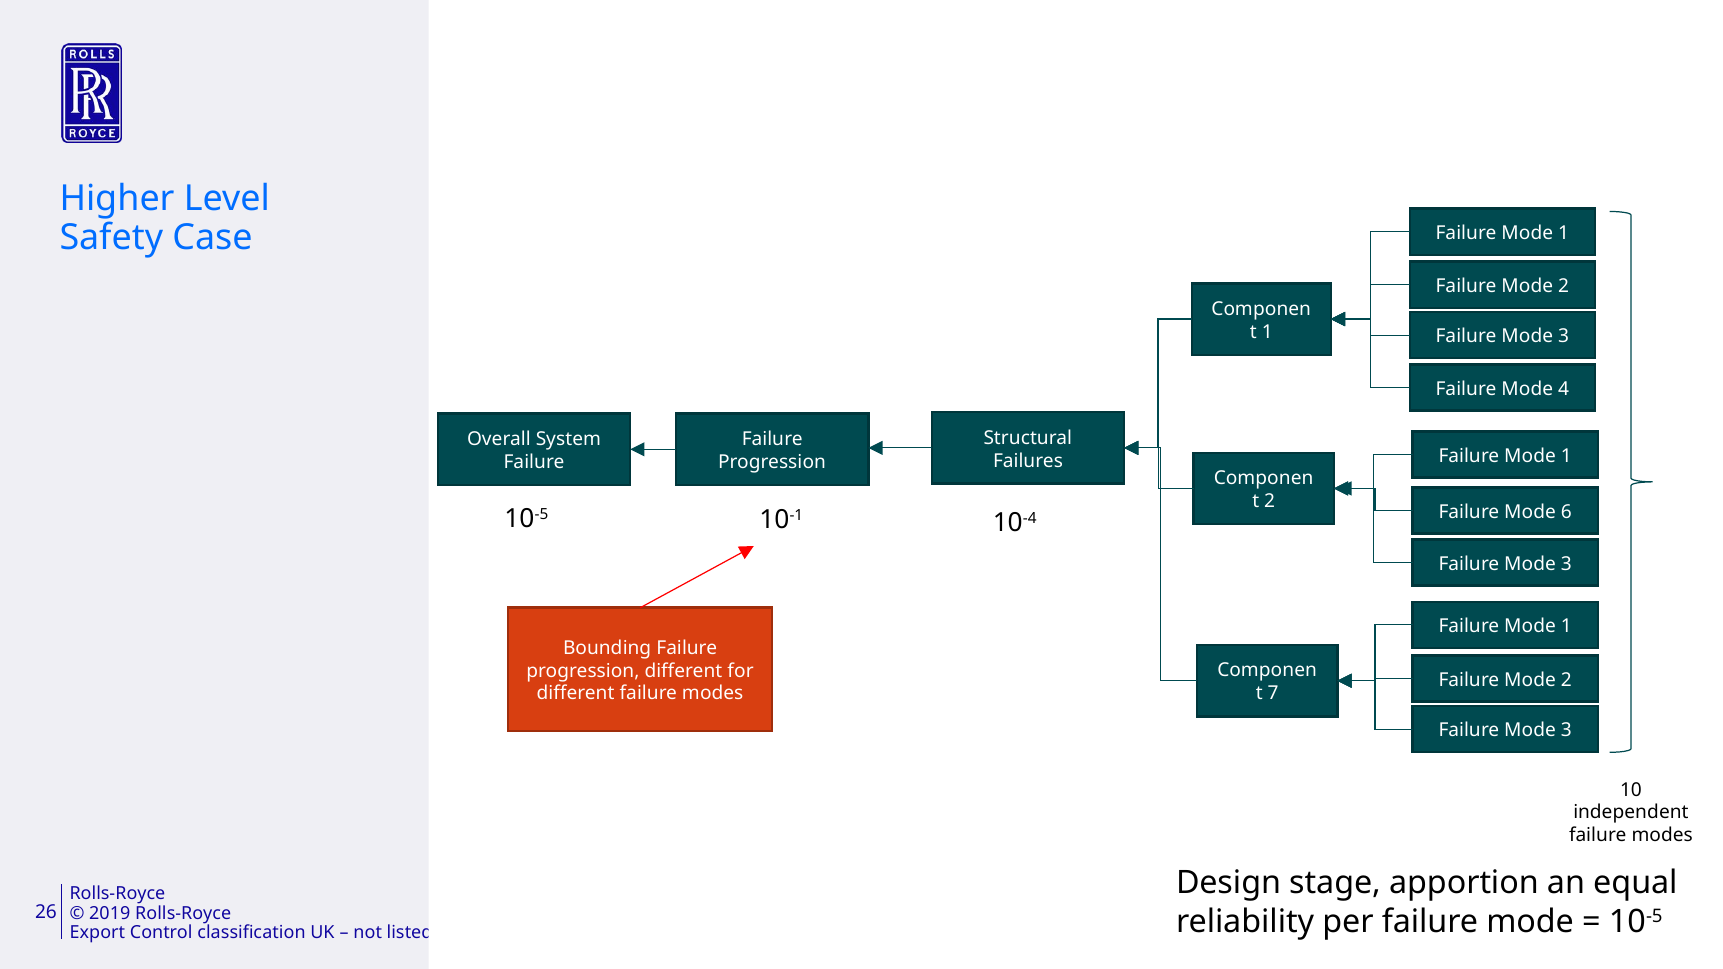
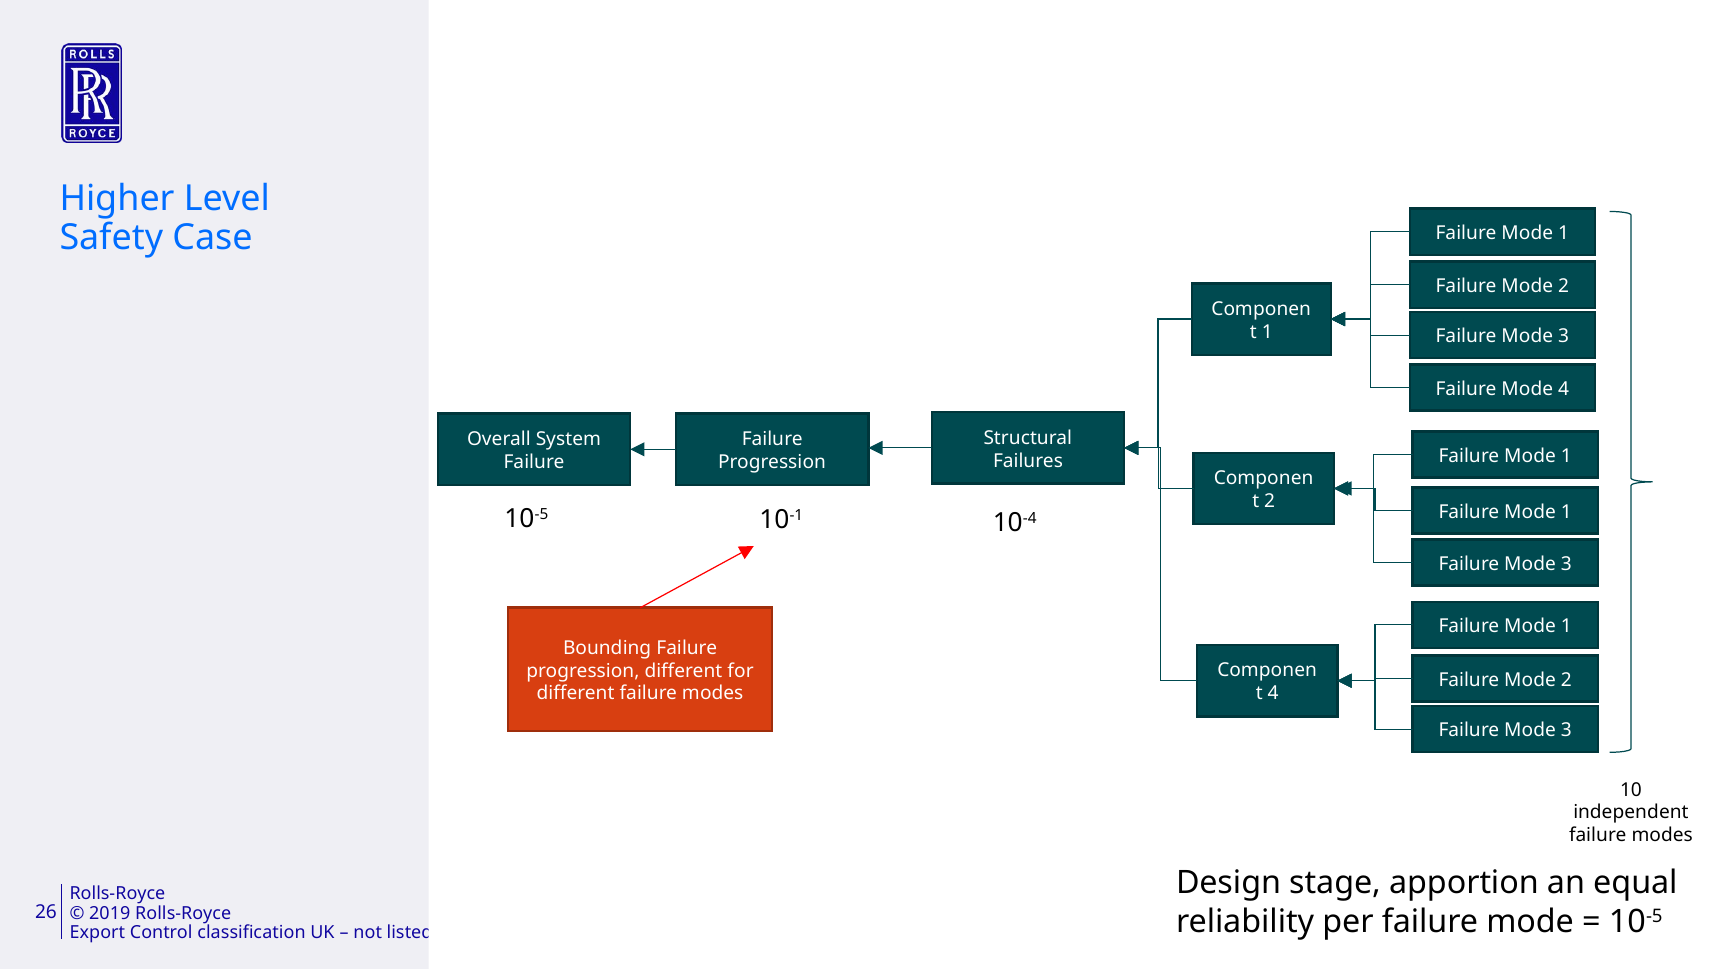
6: 6 -> 1 (1566, 512)
7: 7 -> 4 (1273, 694)
